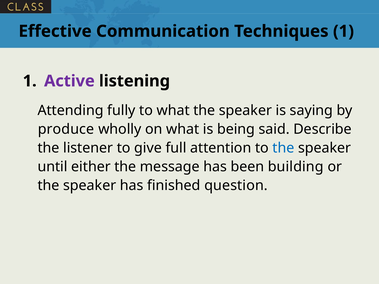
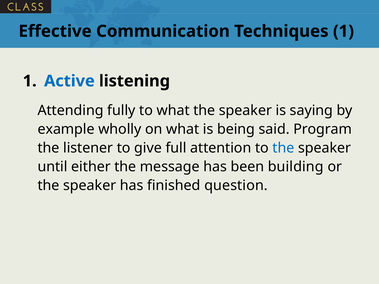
Active colour: purple -> blue (69, 81)
produce: produce -> example (66, 129)
Describe: Describe -> Program (323, 129)
